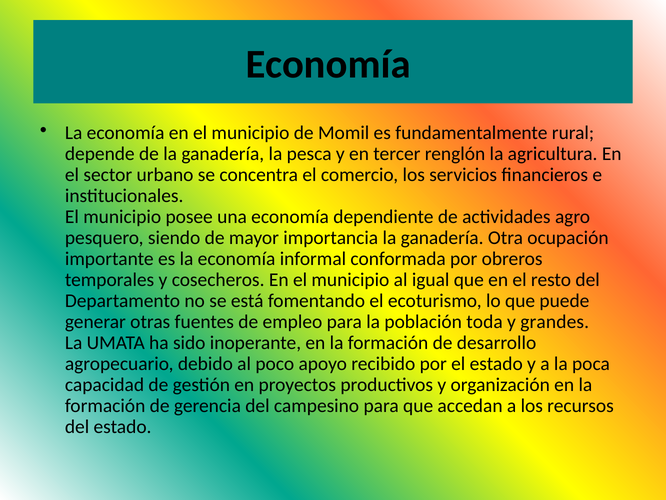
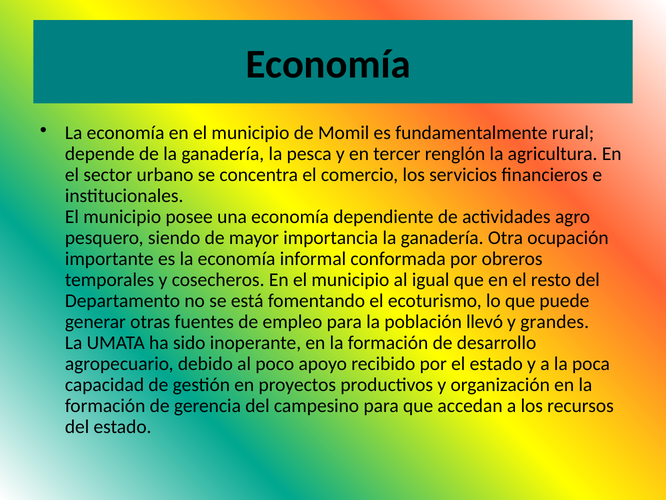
toda: toda -> llevó (485, 322)
